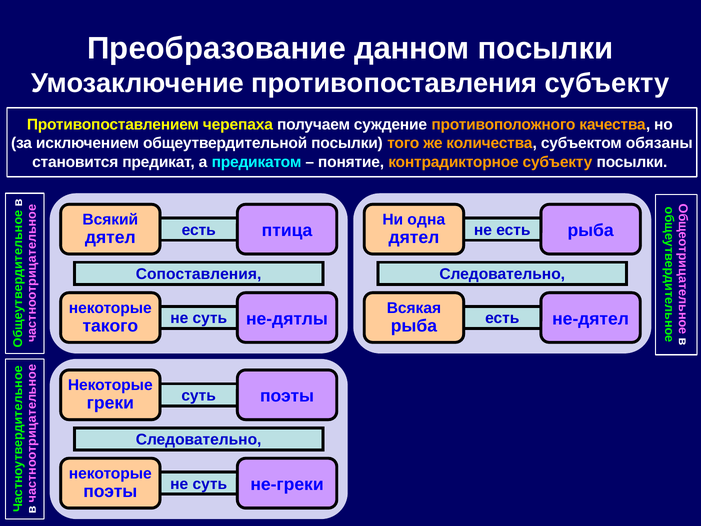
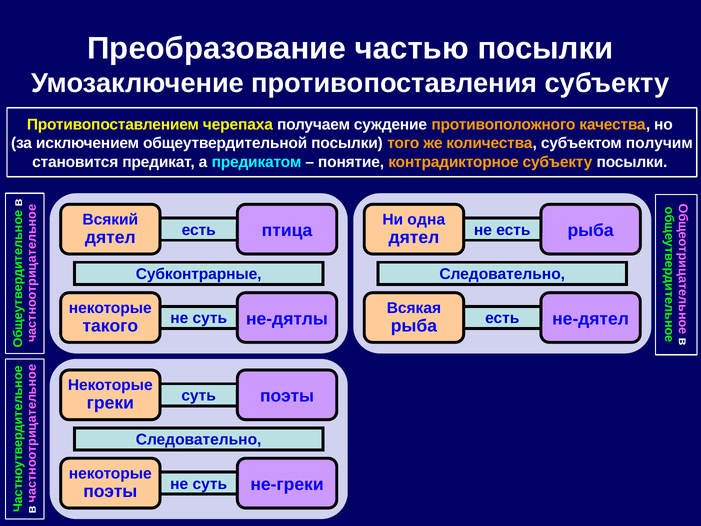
данном: данном -> частью (412, 48)
обязаны: обязаны -> получим (659, 143)
Сопоставления: Сопоставления -> Субконтрарные (199, 274)
